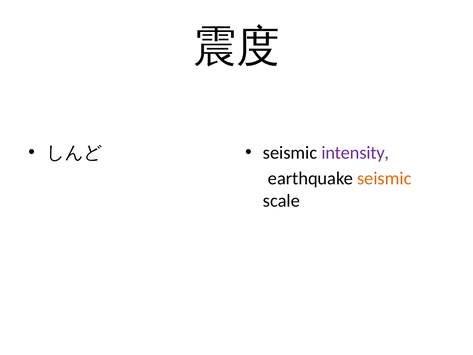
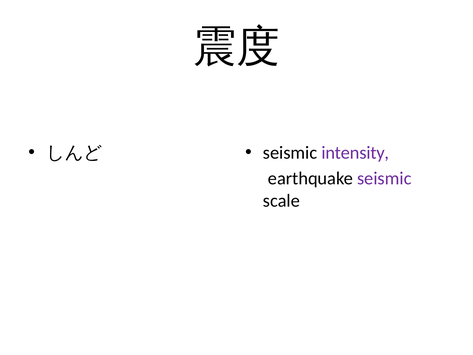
seismic colour: orange -> purple (384, 178)
